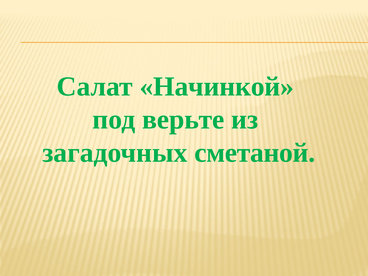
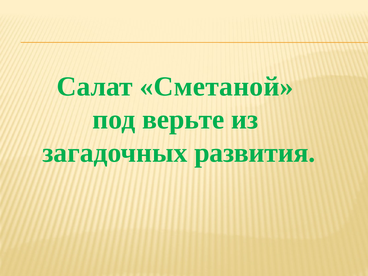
Начинкой: Начинкой -> Сметаной (217, 86)
сметаной: сметаной -> развития (255, 153)
